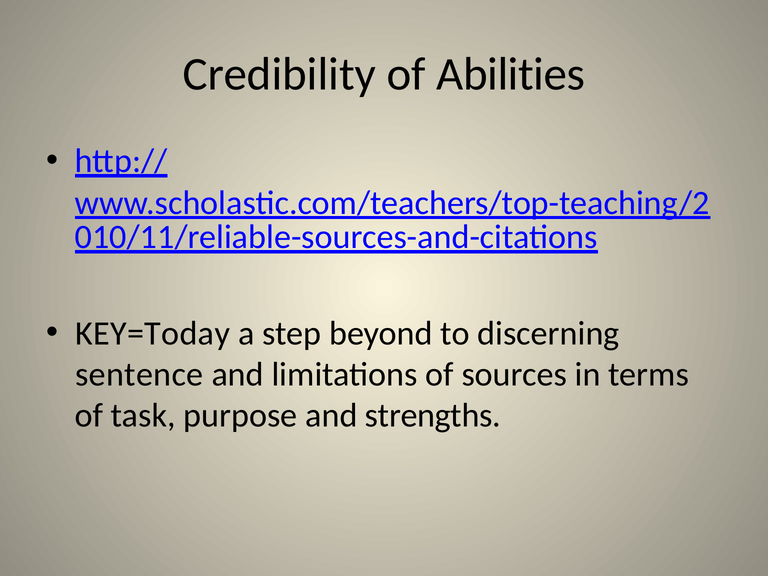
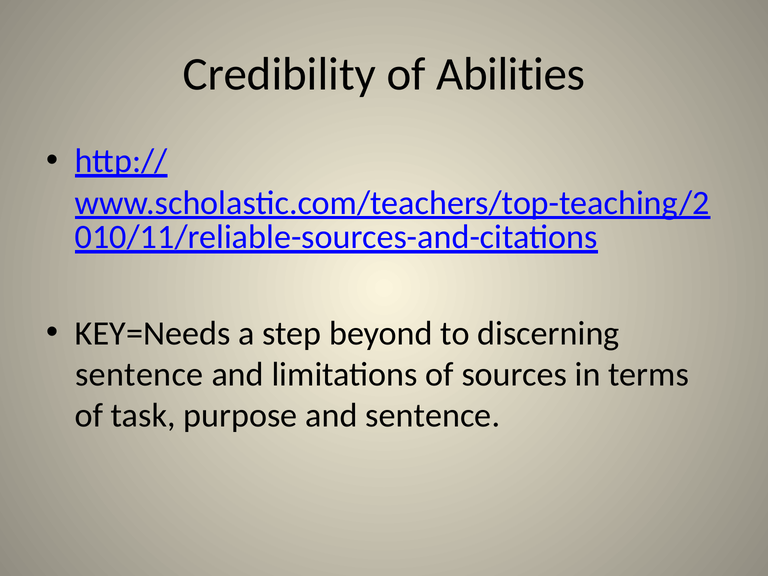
KEY=Today: KEY=Today -> KEY=Needs (153, 333)
and strengths: strengths -> sentence (433, 415)
